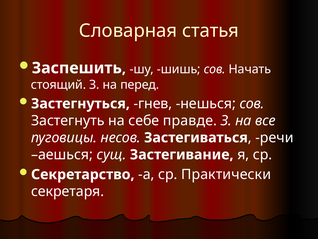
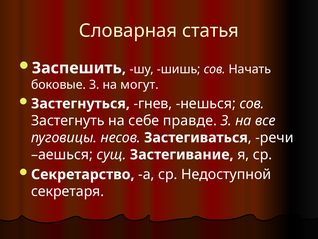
стоящий: стоящий -> боковые (58, 85)
перед: перед -> могут (140, 85)
Практически: Практически -> Недоступной (226, 174)
